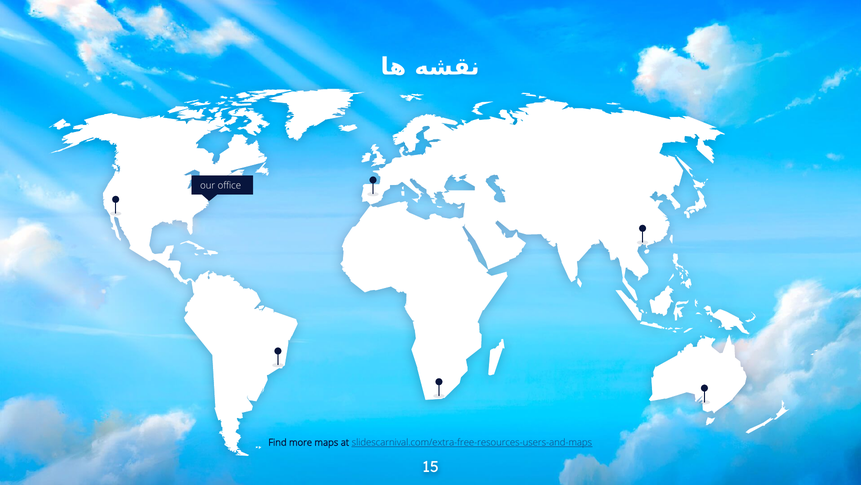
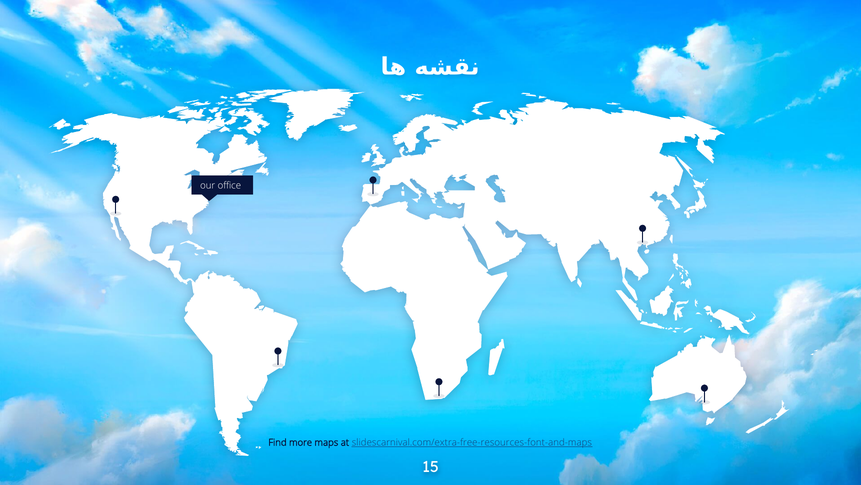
slidescarnival.com/extra-free-resources-users-and-maps: slidescarnival.com/extra-free-resources-users-and-maps -> slidescarnival.com/extra-free-resources-font-and-maps (472, 442)
